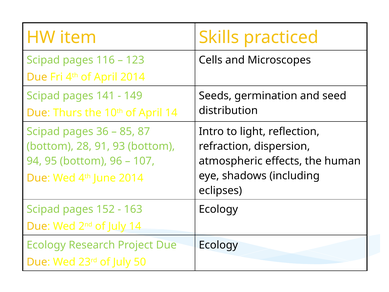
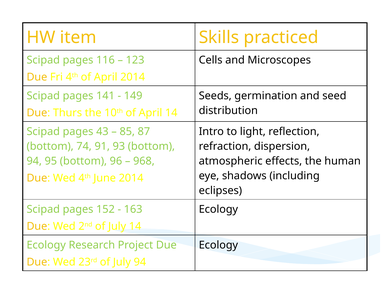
36: 36 -> 43 (102, 131)
28: 28 -> 74 (84, 146)
107: 107 -> 968 (144, 161)
July 50: 50 -> 94 (140, 262)
